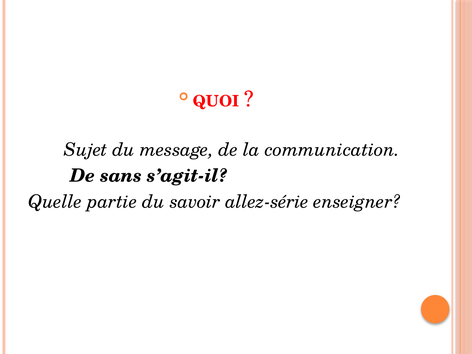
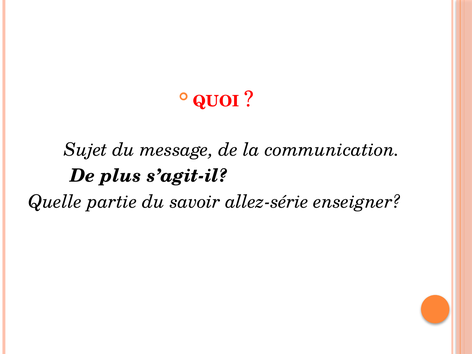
sans: sans -> plus (121, 176)
